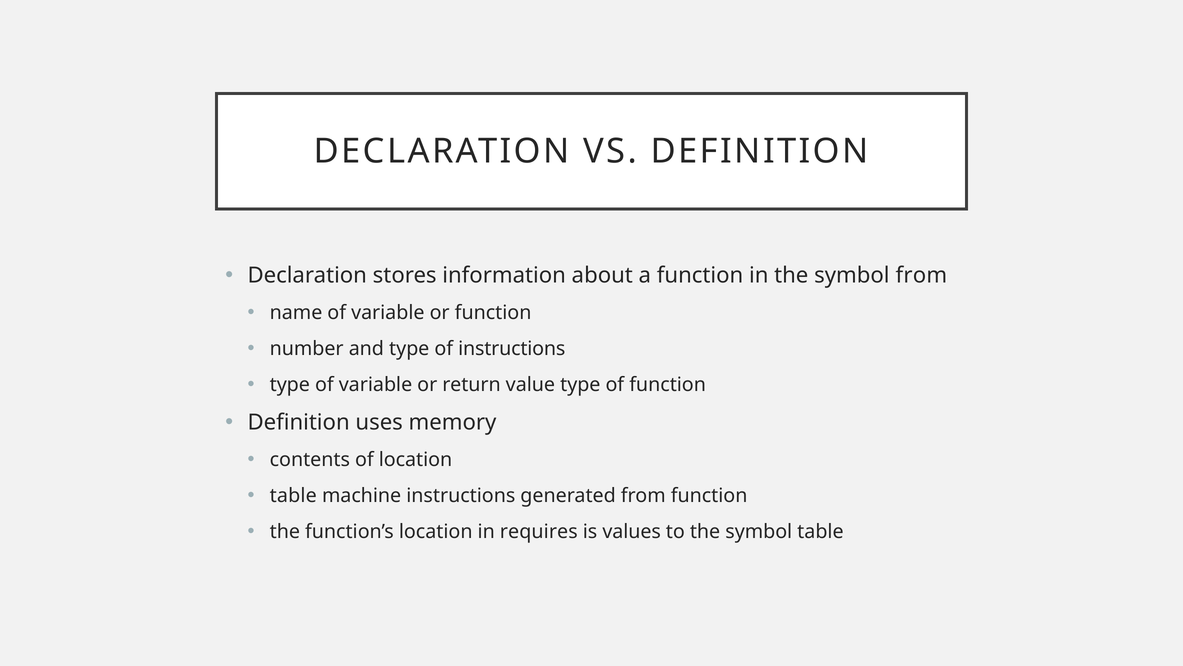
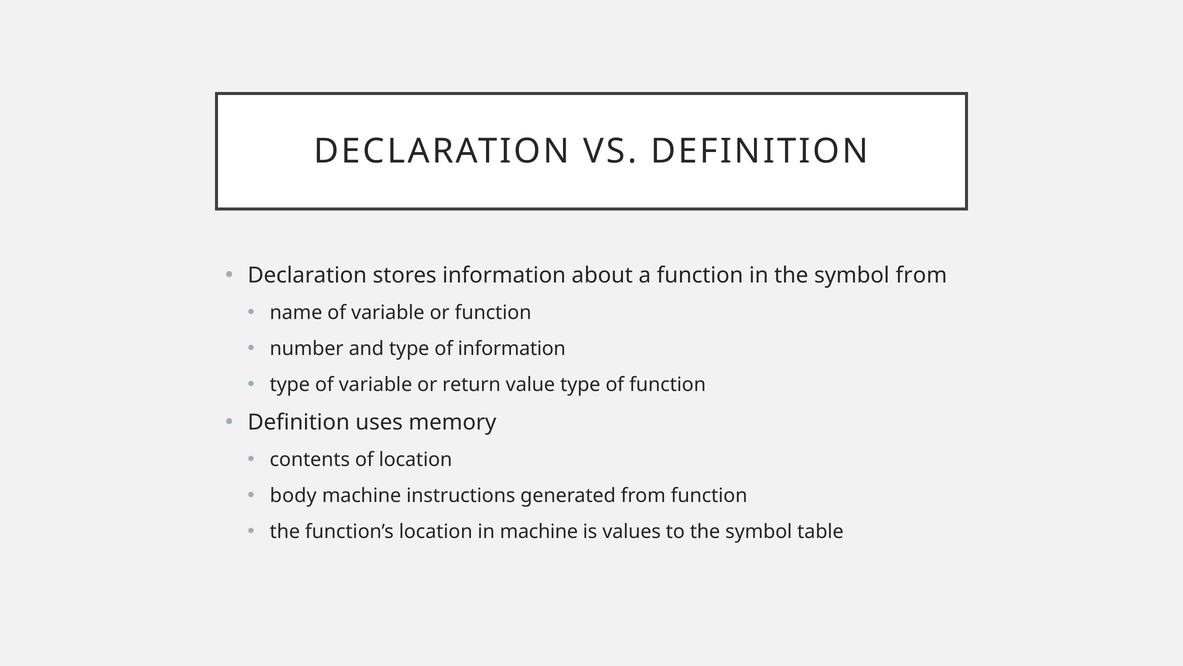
of instructions: instructions -> information (512, 349)
table: table -> body (293, 495)
in requires: requires -> machine (539, 531)
